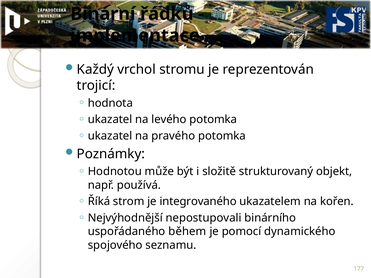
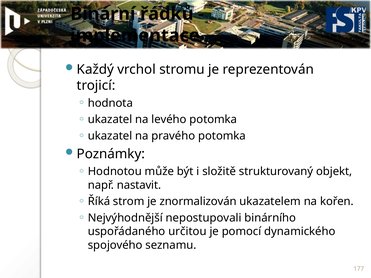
používá: používá -> nastavit (139, 185)
integrovaného: integrovaného -> znormalizován (198, 202)
během: během -> určitou (187, 232)
